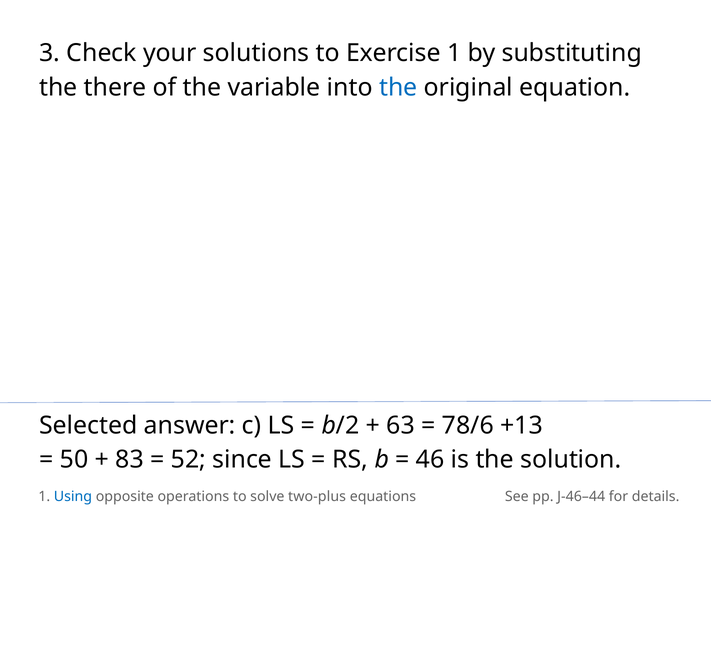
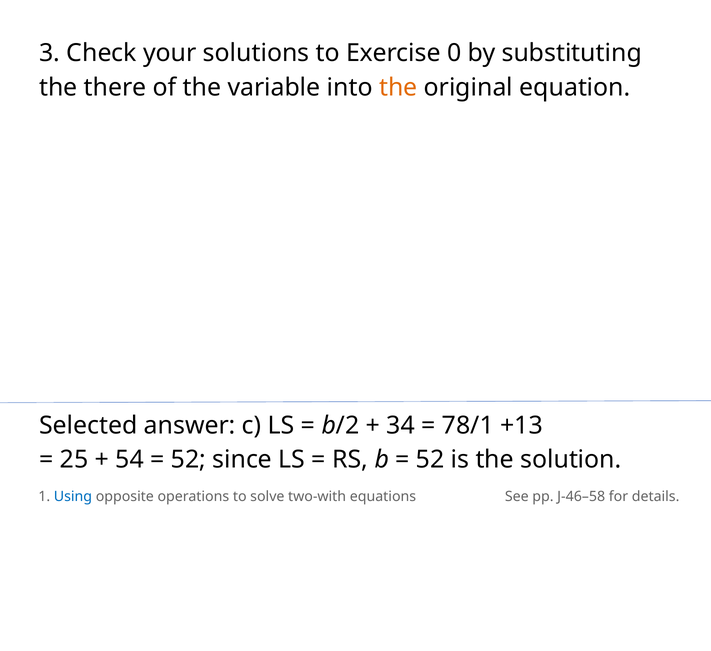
Exercise 1: 1 -> 0 (454, 53)
the colour: blue -> orange (398, 87)
63: 63 -> 34 (401, 426)
78/6: 78/6 -> 78/1 (468, 426)
50: 50 -> 25 (74, 460)
83: 83 -> 54 (130, 460)
46: 46 -> 52 (430, 460)
two-plus: two-plus -> two-with (317, 497)
J-46–44: J-46–44 -> J-46–58 (581, 497)
